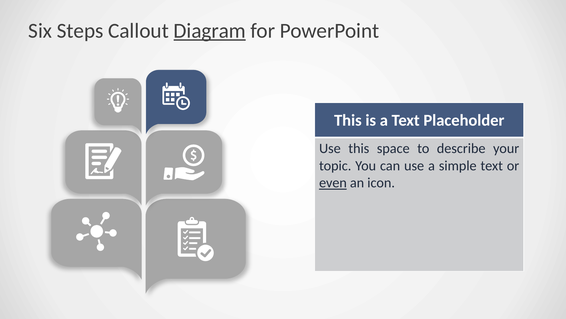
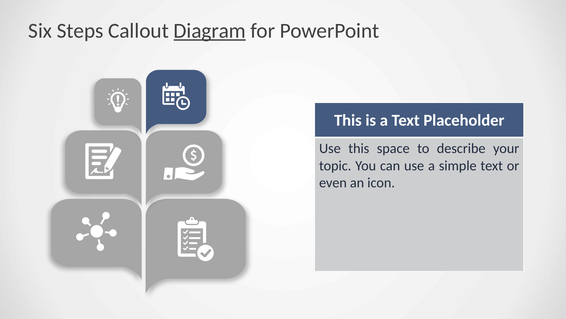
even underline: present -> none (333, 183)
